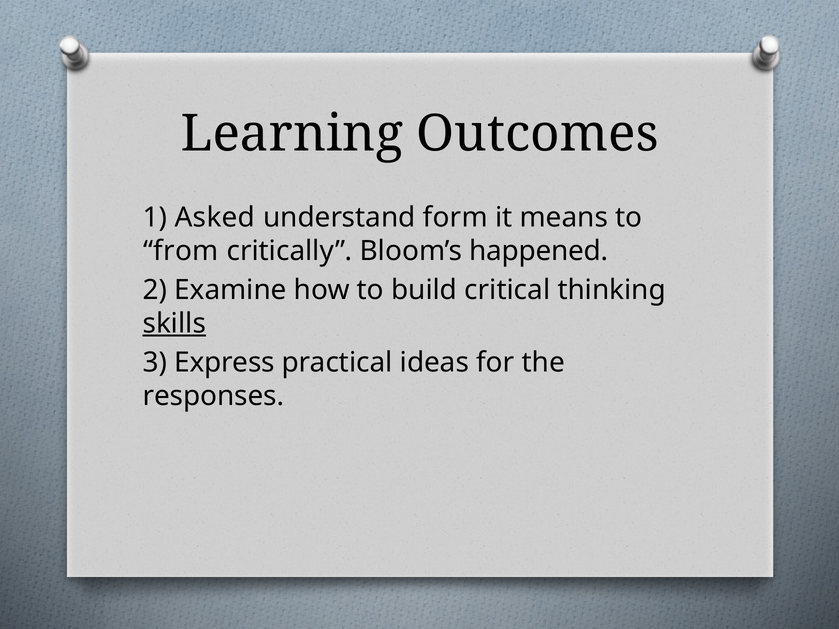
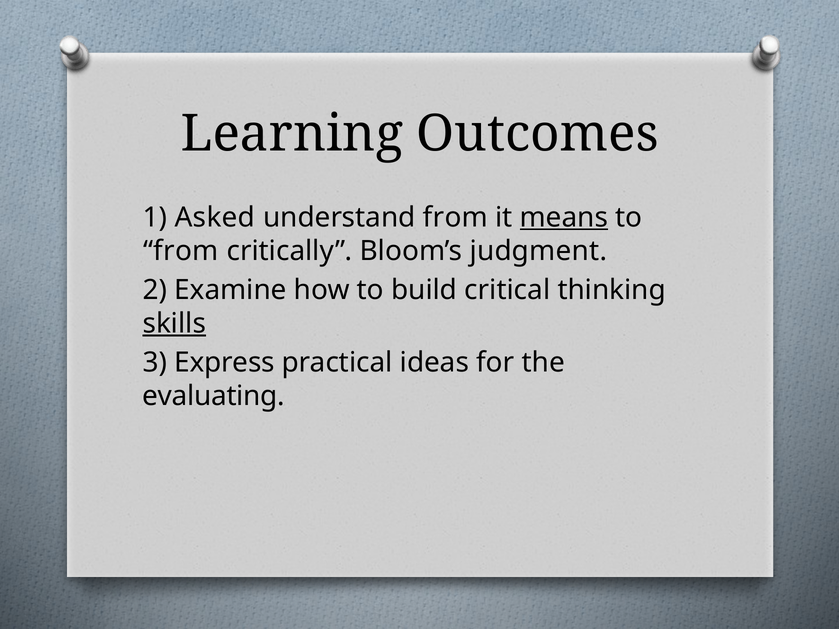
understand form: form -> from (455, 217)
means underline: none -> present (564, 217)
happened: happened -> judgment (538, 251)
responses: responses -> evaluating (214, 396)
